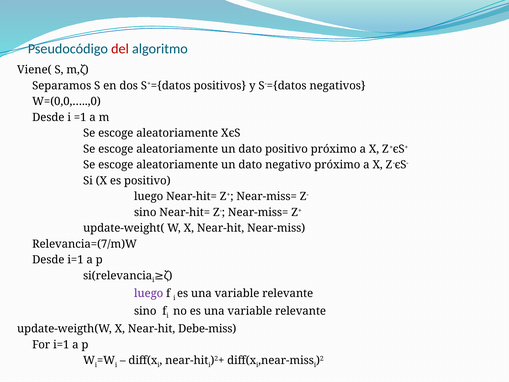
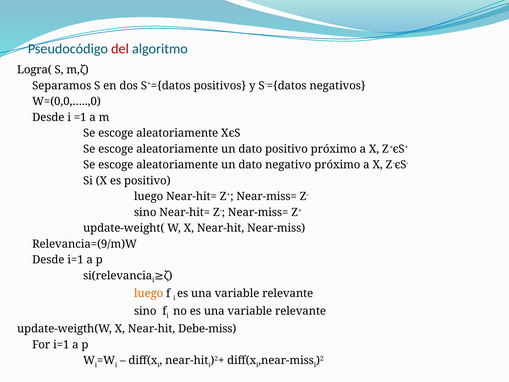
Viene(: Viene( -> Logra( (34, 70)
Relevancia=(7/m)W: Relevancia=(7/m)W -> Relevancia=(9/m)W (85, 244)
luego colour: purple -> orange (149, 293)
